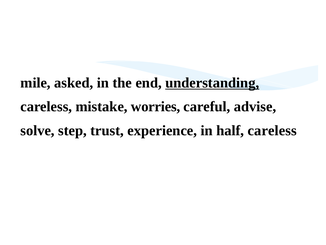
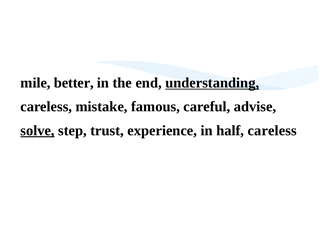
asked: asked -> better (74, 83)
worries: worries -> famous (156, 106)
solve underline: none -> present (38, 130)
